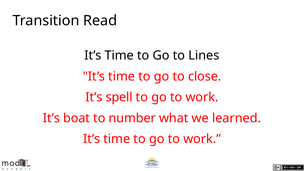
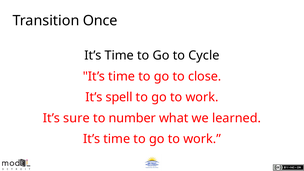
Read: Read -> Once (100, 21)
Lines: Lines -> Cycle (204, 56)
boat: boat -> sure (76, 118)
